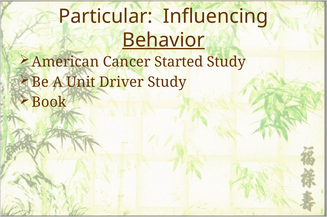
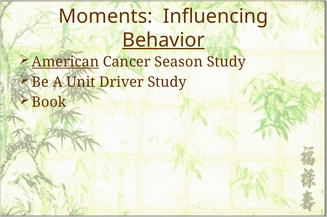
Particular: Particular -> Moments (106, 16)
American underline: none -> present (65, 62)
Started: Started -> Season (179, 62)
